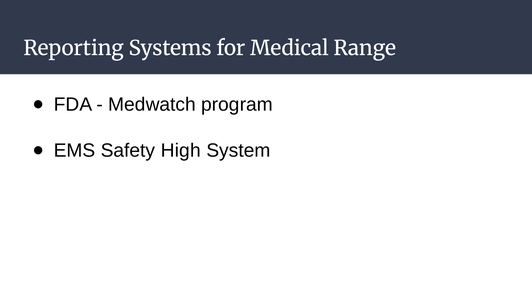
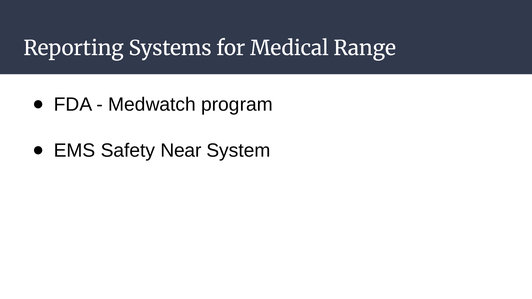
High: High -> Near (181, 151)
